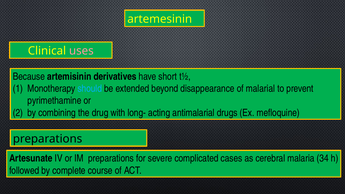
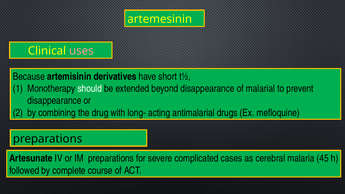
should colour: light blue -> white (90, 89)
pyrimethamine: pyrimethamine -> disappearance (54, 101)
34: 34 -> 45 (323, 158)
